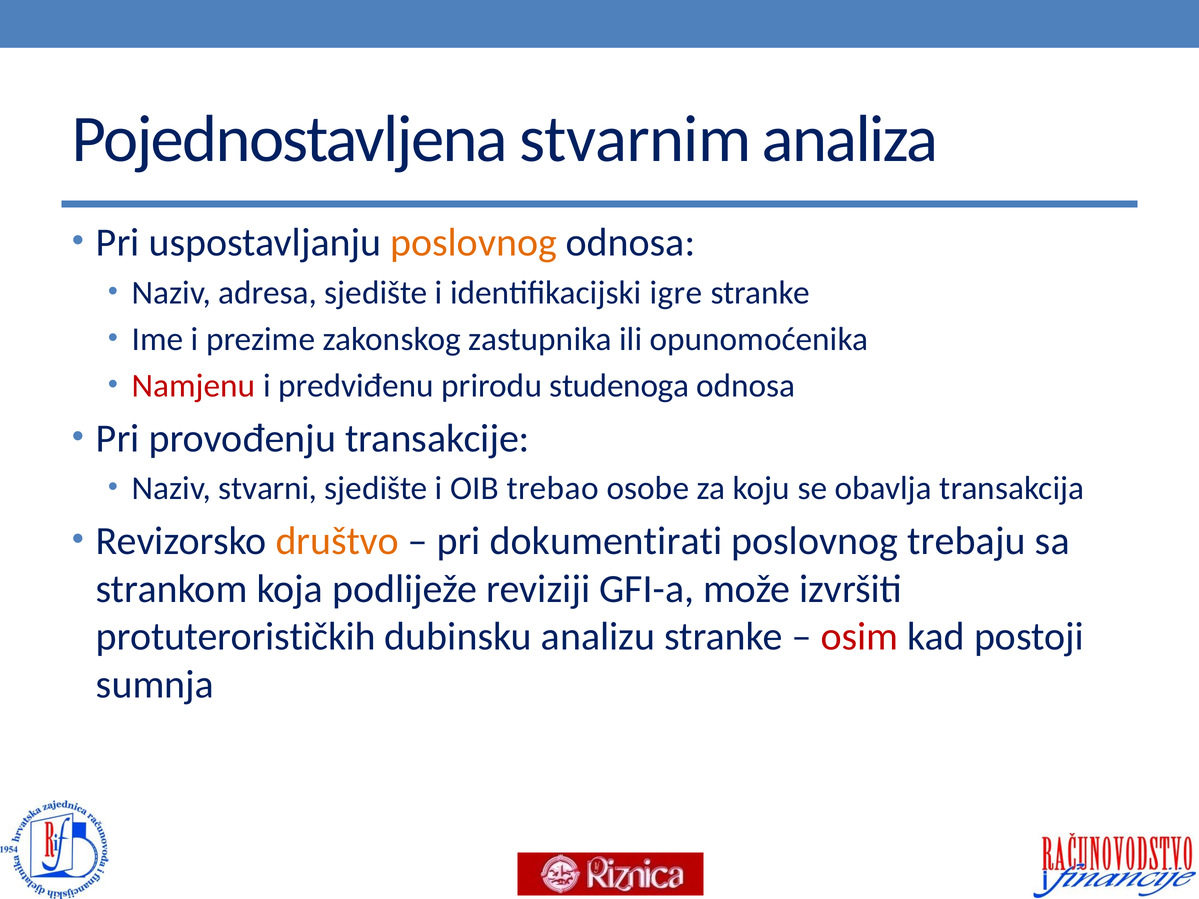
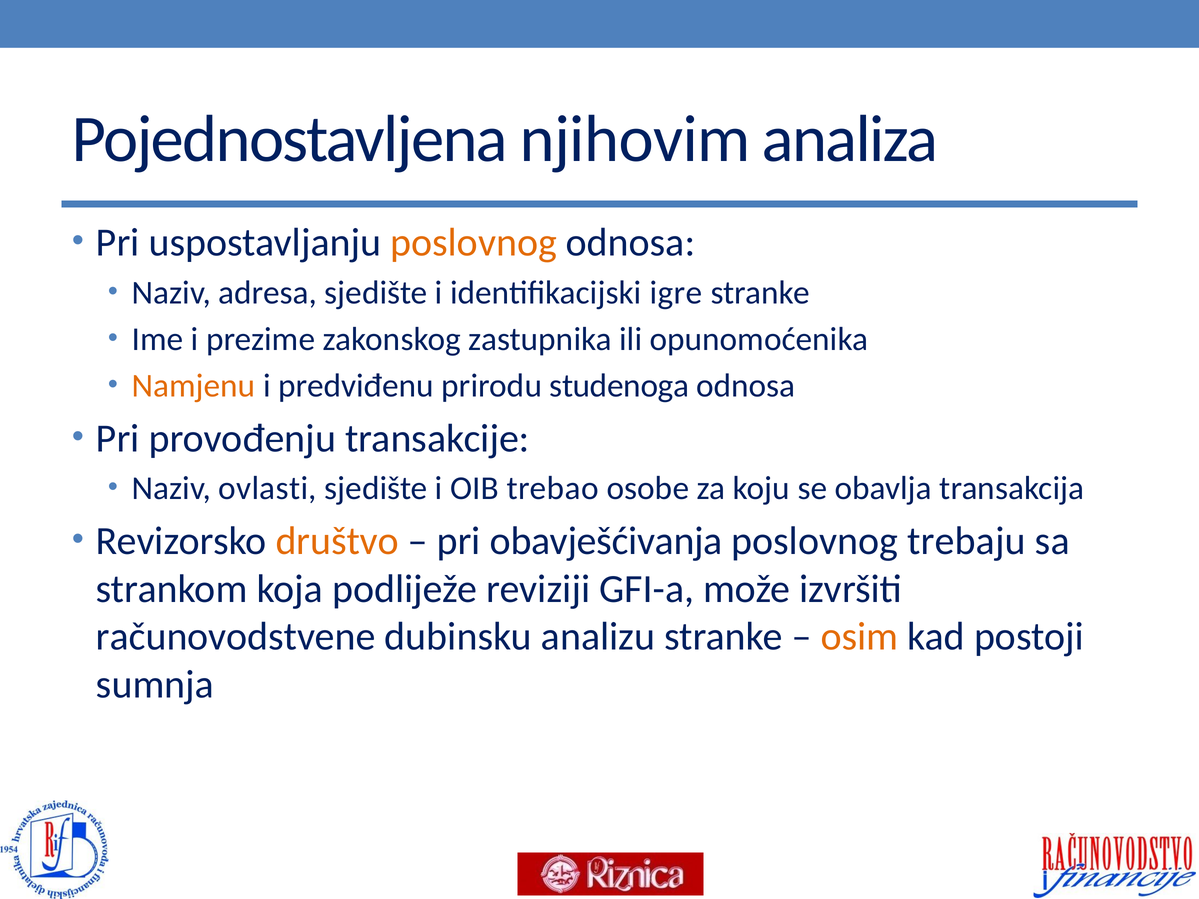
stvarnim: stvarnim -> njihovim (635, 140)
Namjenu colour: red -> orange (194, 386)
stvarni: stvarni -> ovlasti (268, 489)
dokumentirati: dokumentirati -> obavješćivanja (606, 541)
protuterorističkih: protuterorističkih -> računovodstvene (236, 637)
osim colour: red -> orange (859, 637)
